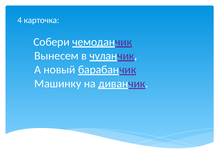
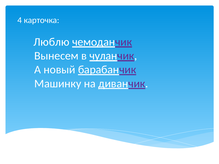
Собери: Собери -> Люблю (51, 42)
